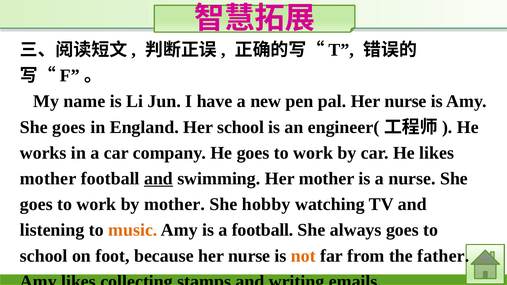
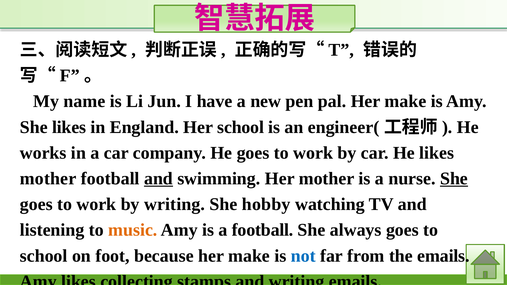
pal Her nurse: nurse -> make (405, 101)
goes: goes -> likes (69, 127)
She underline: none -> present (454, 179)
by mother: mother -> writing (175, 204)
because her nurse: nurse -> make (249, 256)
not colour: orange -> blue (303, 256)
the father: father -> emails (443, 256)
